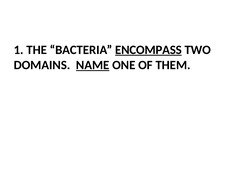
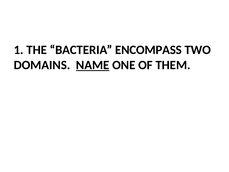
ENCOMPASS underline: present -> none (148, 50)
